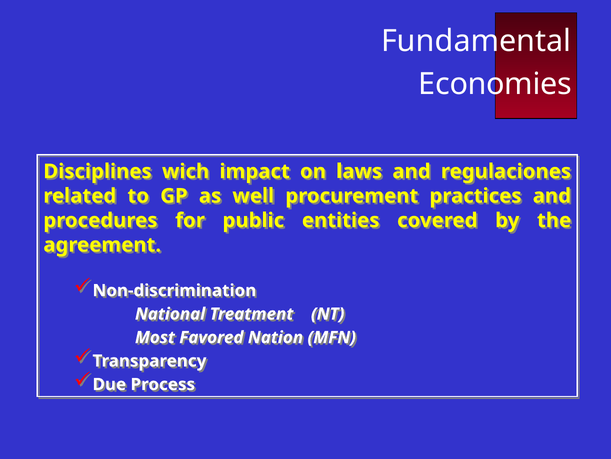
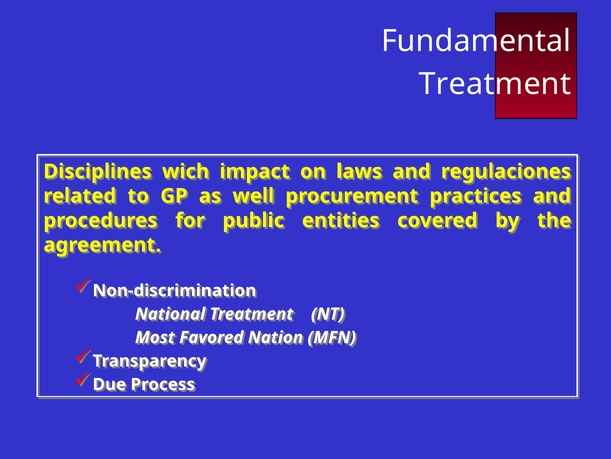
Economies: Economies -> Treatment (495, 84)
